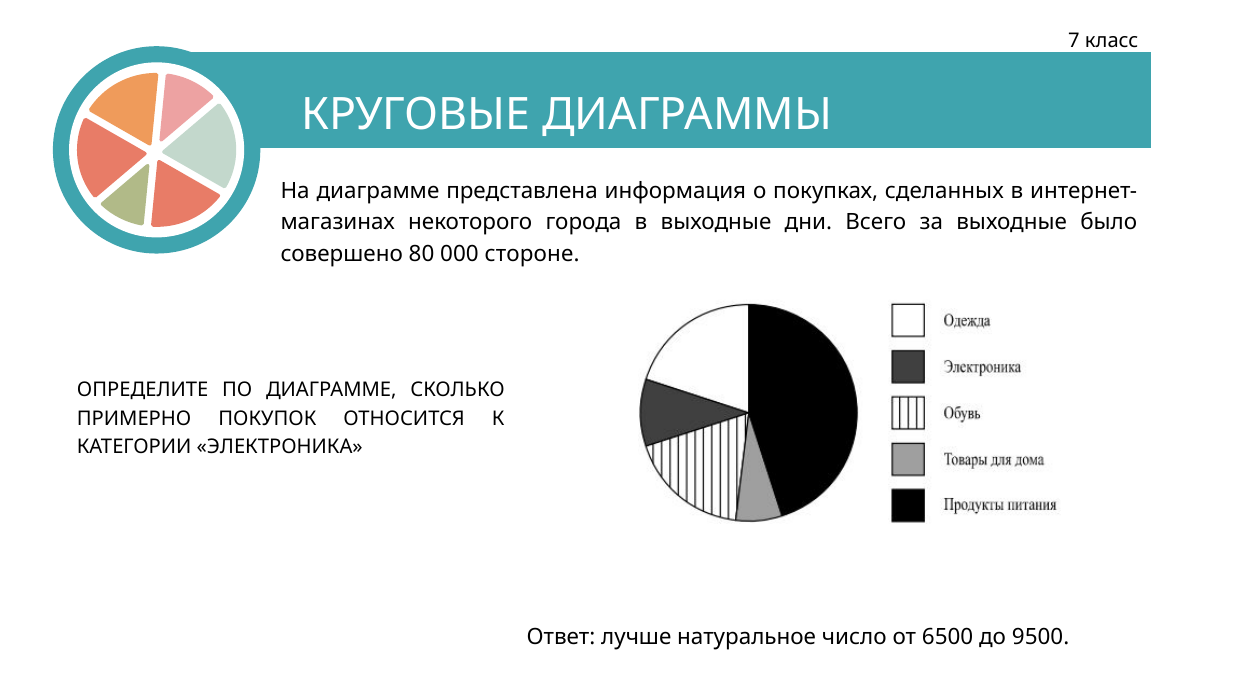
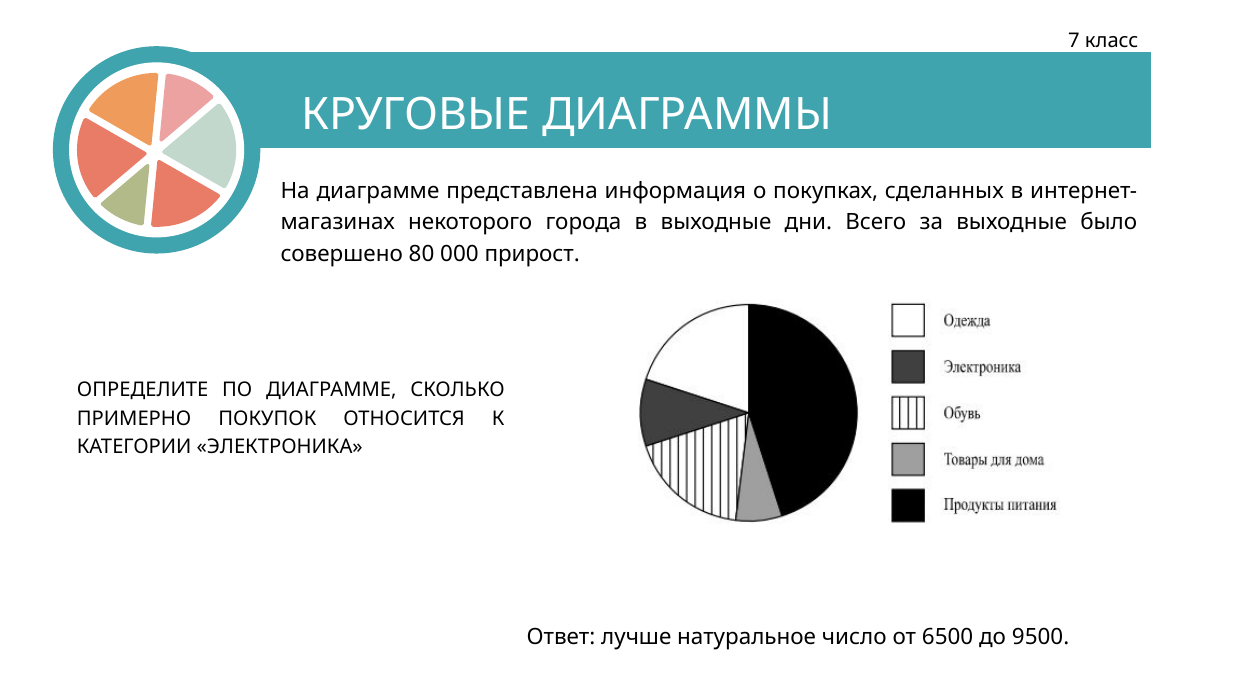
стороне: стороне -> прирост (532, 254)
